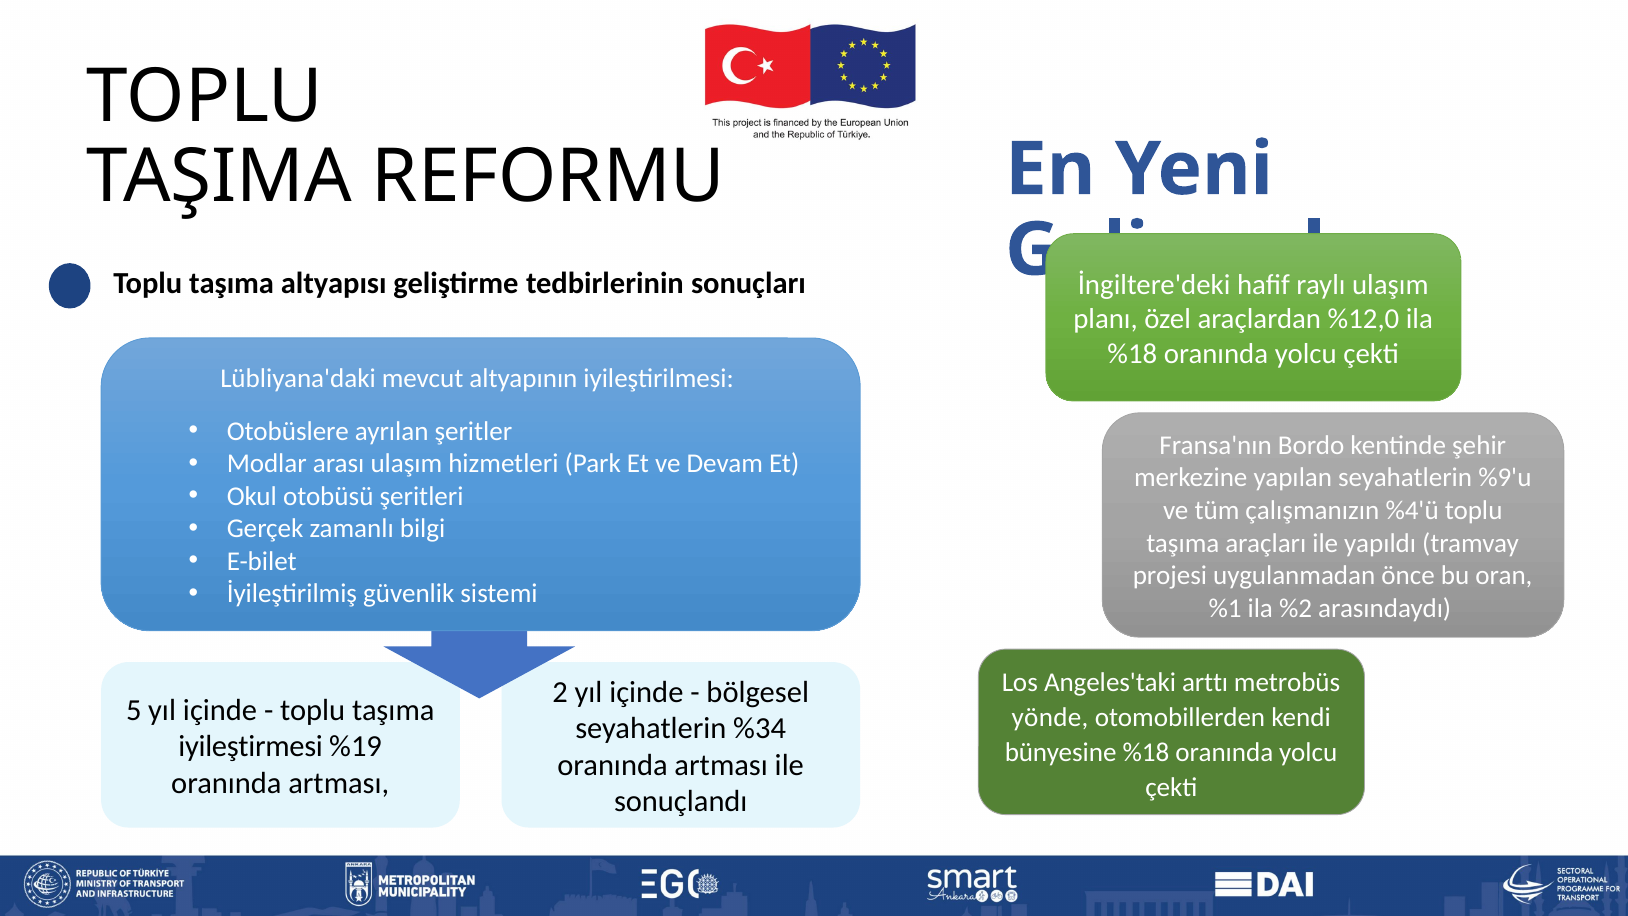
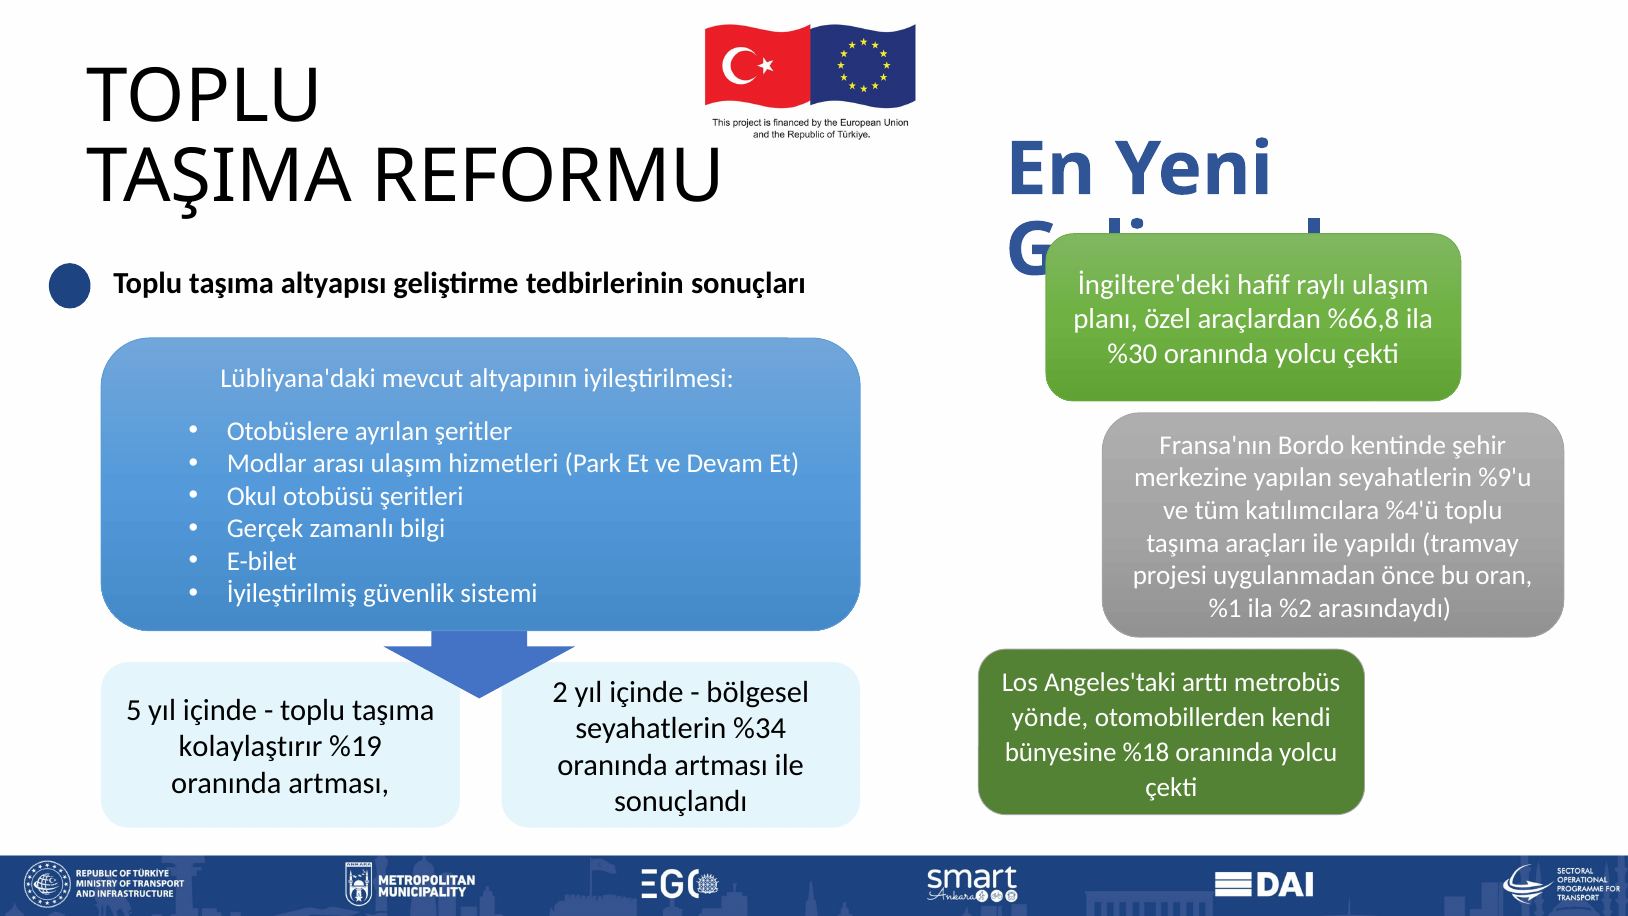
%12,0: %12,0 -> %66,8 (1363, 319)
%18: %18 -> %30 (1132, 354)
çalışmanızın: çalışmanızın -> katılımcılara (1312, 510)
iyileştirmesi: iyileştirmesi -> kolaylaştırır (251, 747)
